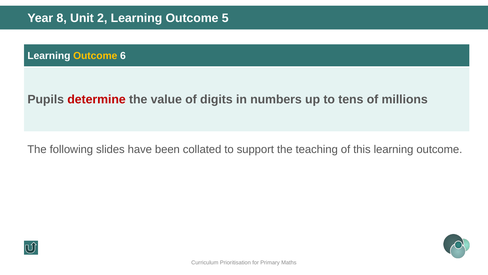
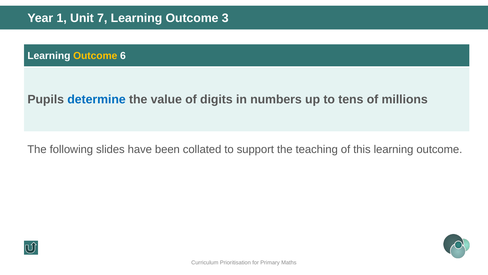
8: 8 -> 1 (62, 18)
2: 2 -> 7 (102, 18)
5: 5 -> 3 (225, 18)
determine colour: red -> blue (97, 99)
